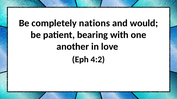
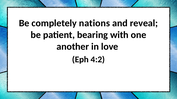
would: would -> reveal (144, 23)
